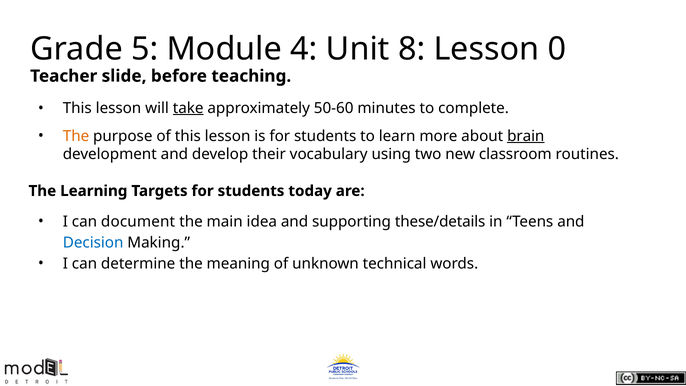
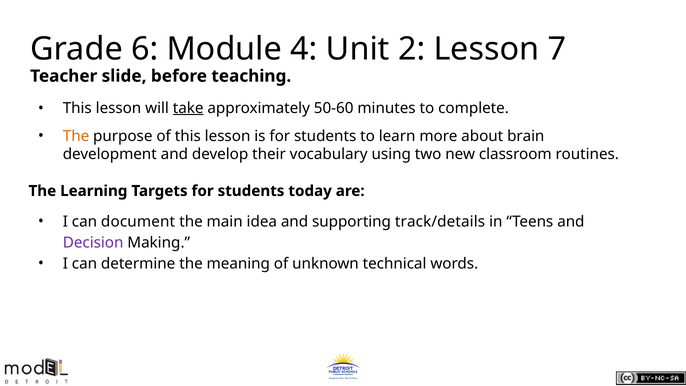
5: 5 -> 6 (145, 49)
8: 8 -> 2 (412, 49)
0: 0 -> 7 (557, 49)
brain underline: present -> none (526, 136)
these/details: these/details -> track/details (440, 221)
Decision colour: blue -> purple (93, 242)
